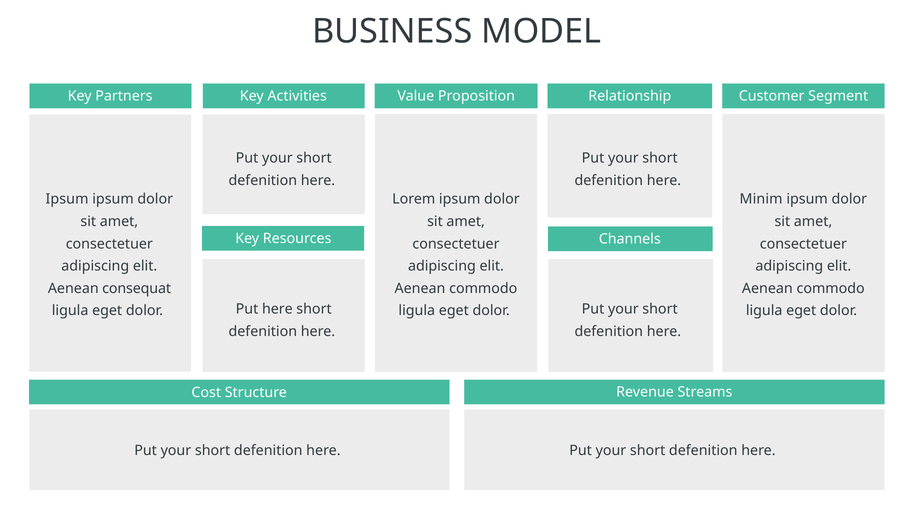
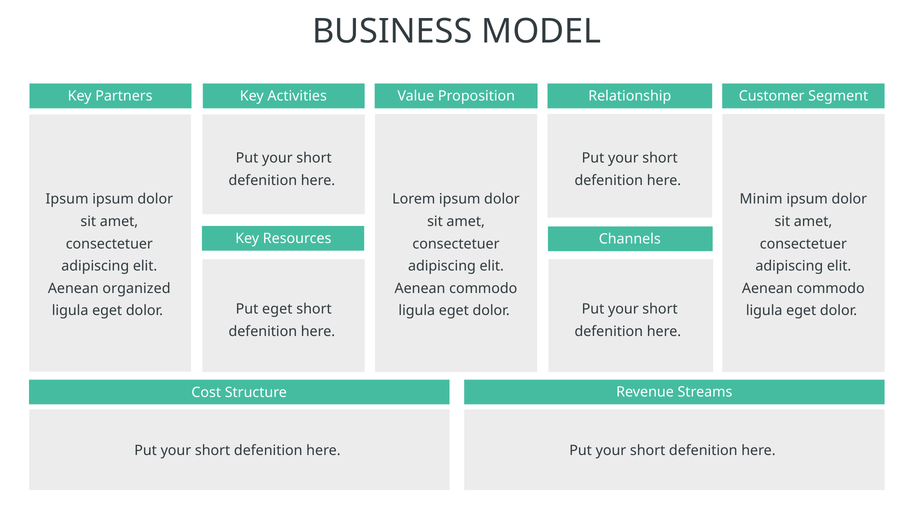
consequat: consequat -> organized (137, 288)
Put here: here -> eget (277, 309)
